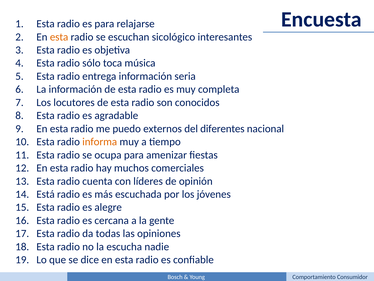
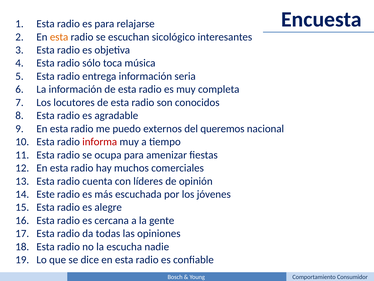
diferentes: diferentes -> queremos (222, 128)
informa colour: orange -> red (100, 142)
Está: Está -> Este (46, 194)
